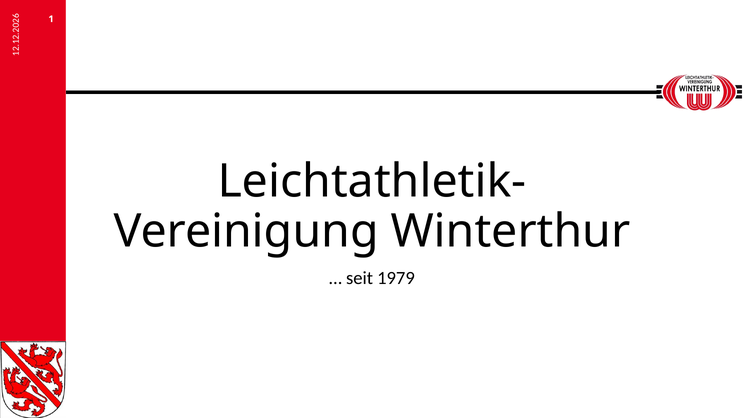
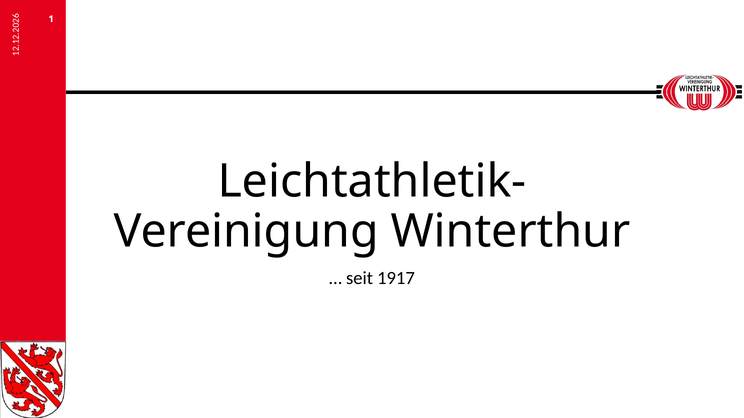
1979: 1979 -> 1917 (396, 278)
